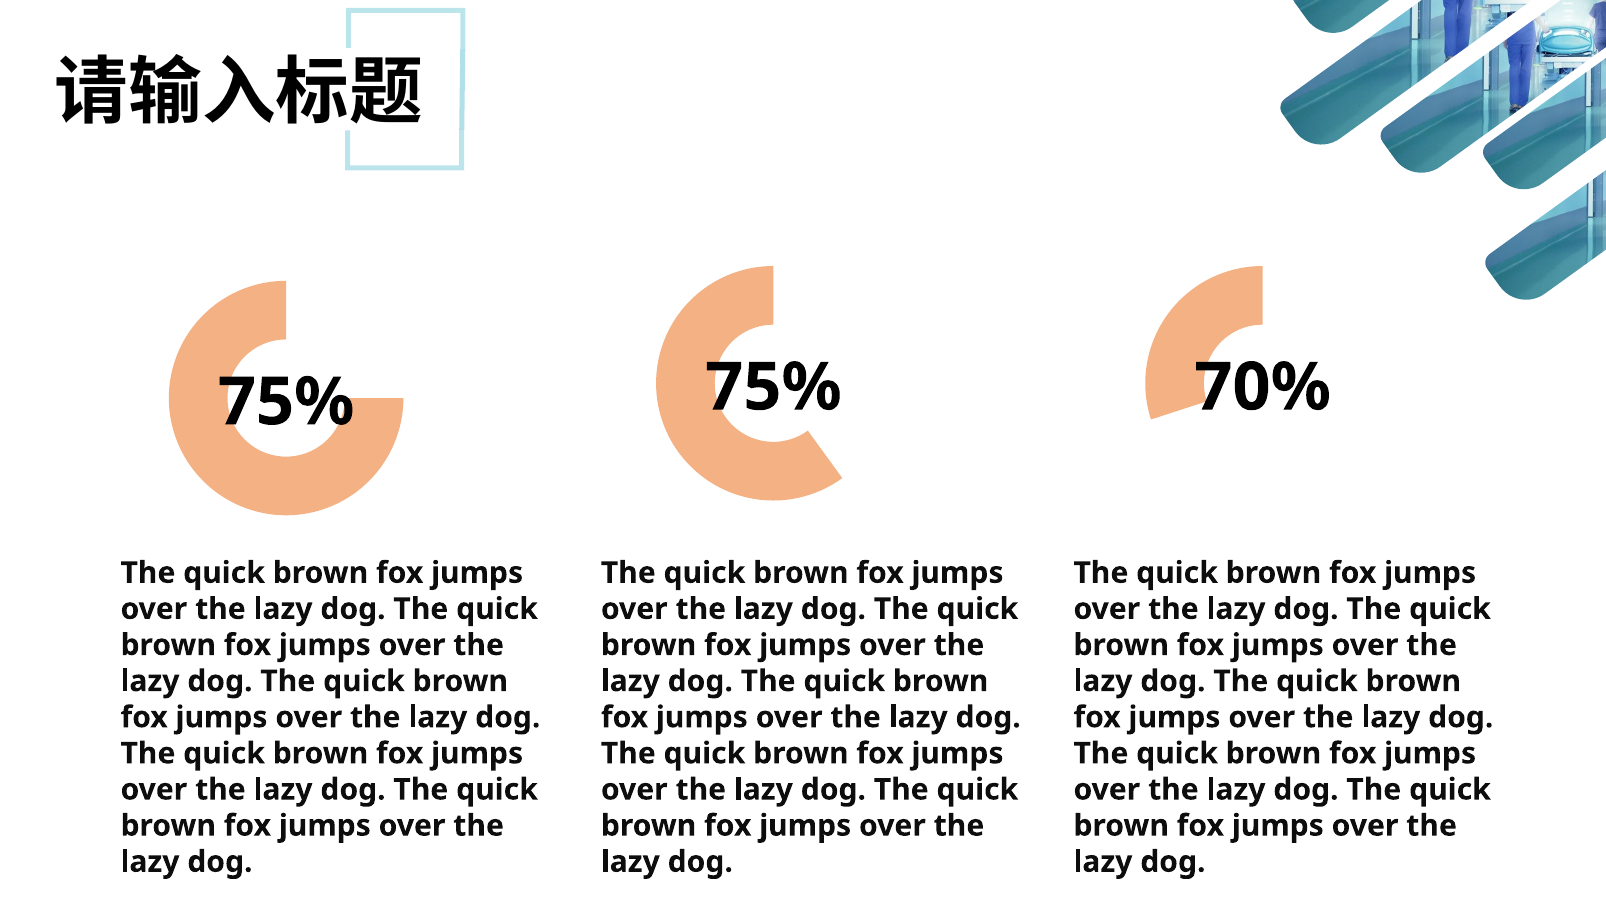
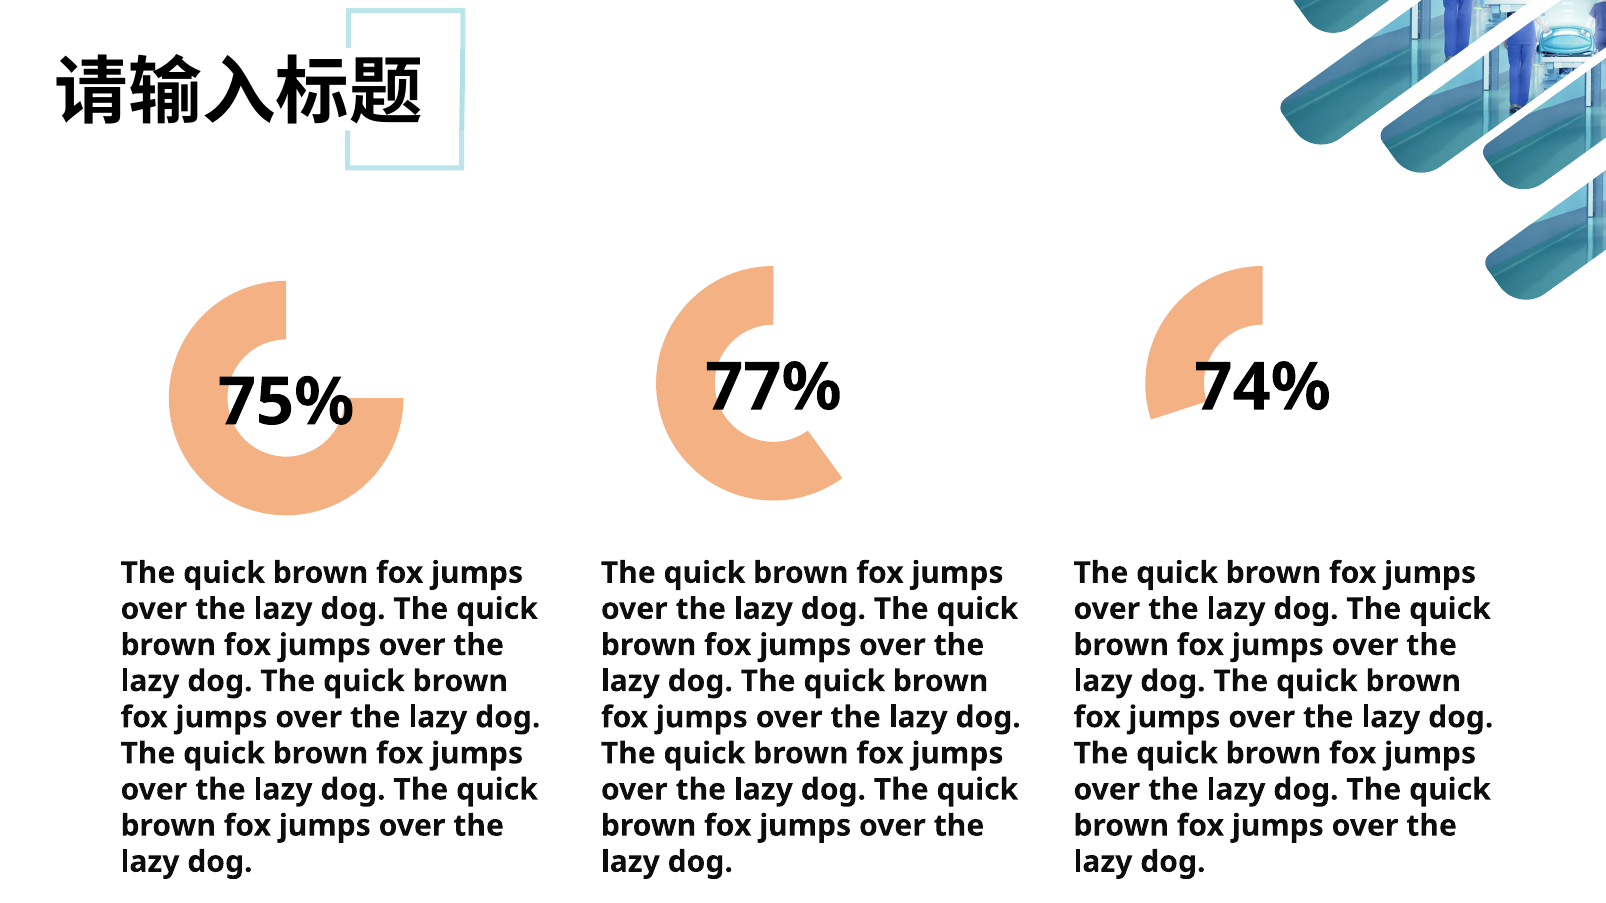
75%: 75% -> 77% (773, 388)
70%: 70% -> 74% (1263, 388)
